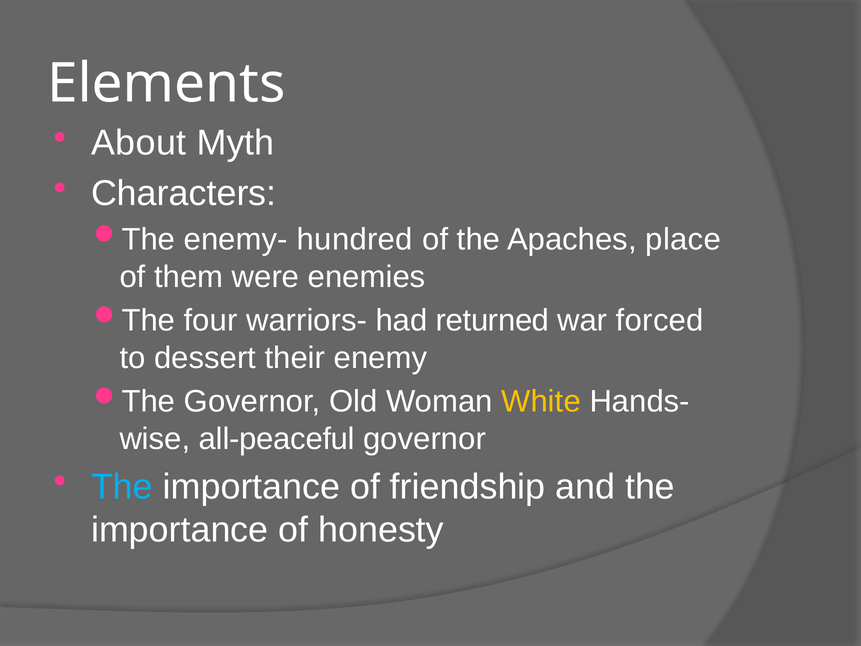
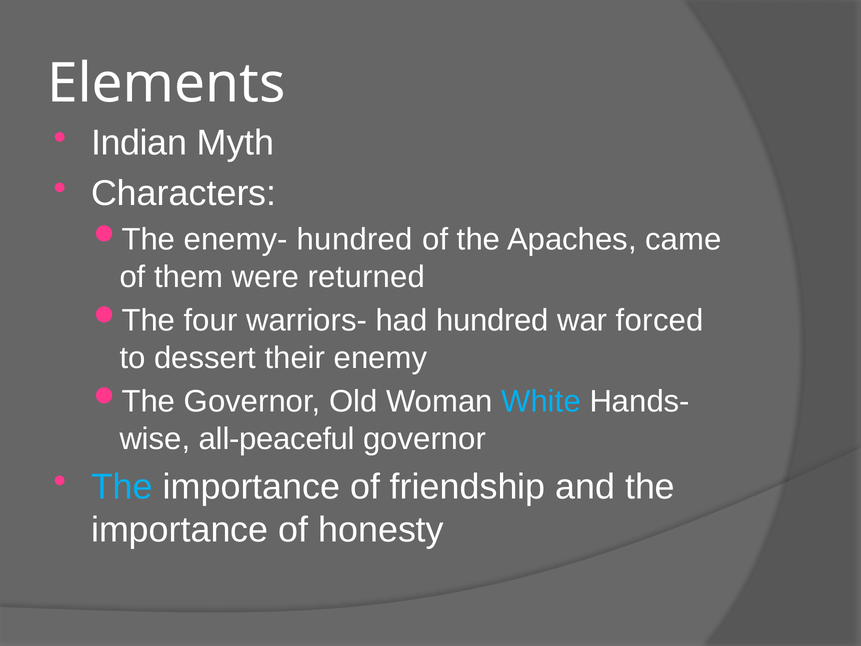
About: About -> Indian (139, 143)
place: place -> came (683, 239)
enemies: enemies -> returned (367, 277)
had returned: returned -> hundred (492, 320)
White colour: yellow -> light blue (541, 401)
